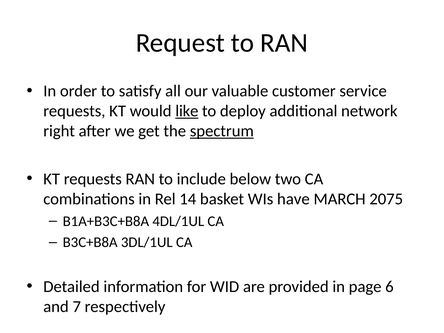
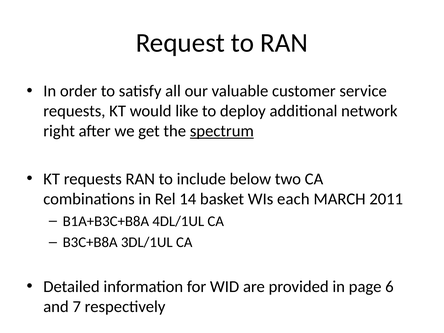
like underline: present -> none (187, 111)
have: have -> each (293, 199)
2075: 2075 -> 2011 (386, 199)
